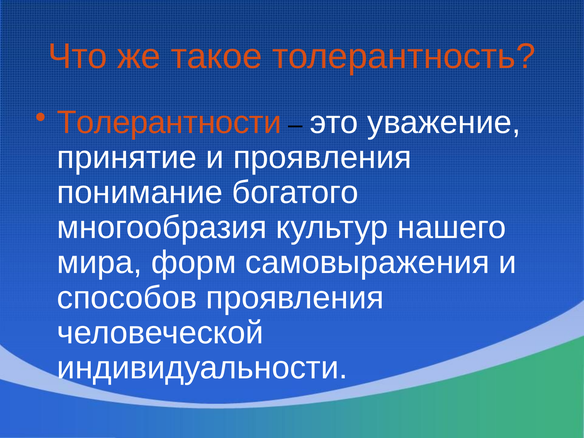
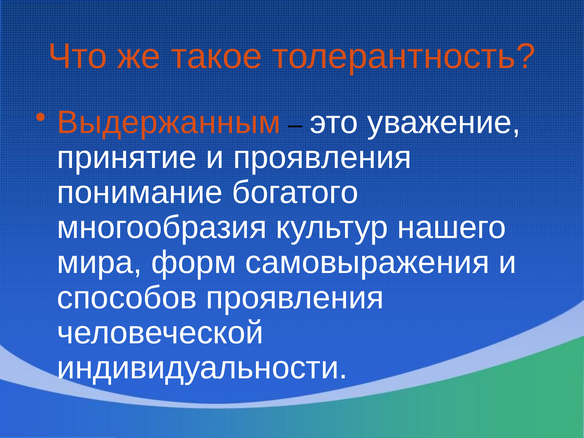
Толерантности: Толерантности -> Выдержанным (169, 122)
